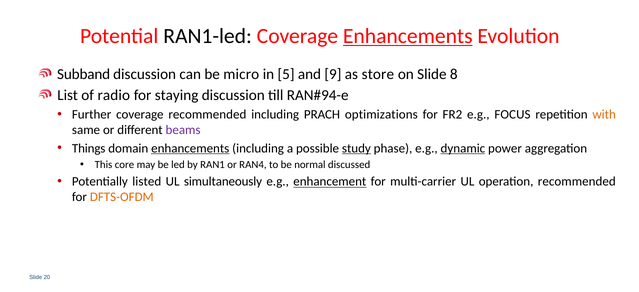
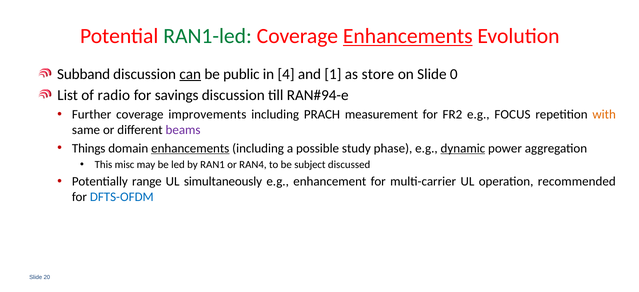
RAN1-led colour: black -> green (208, 36)
can underline: none -> present (190, 74)
micro: micro -> public (241, 74)
5: 5 -> 4 (286, 74)
9: 9 -> 1 (333, 74)
8: 8 -> 0 (454, 74)
staying: staying -> savings (177, 95)
coverage recommended: recommended -> improvements (207, 115)
optimizations: optimizations -> measurement (381, 115)
study underline: present -> none (356, 148)
core: core -> misc (125, 165)
normal: normal -> subject (310, 165)
listed: listed -> range (147, 182)
enhancement underline: present -> none (330, 182)
DFTS-OFDM colour: orange -> blue (122, 197)
